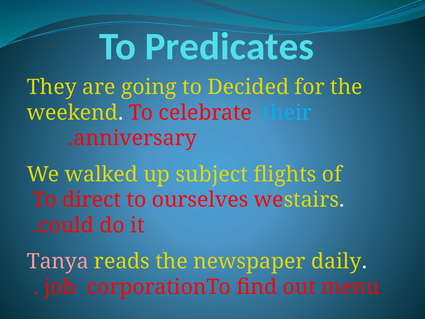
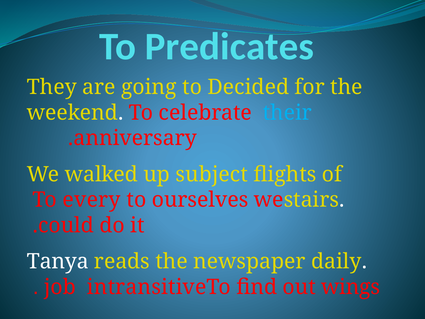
direct: direct -> every (92, 200)
Tanya colour: pink -> white (58, 261)
corporation: corporation -> intransitive (147, 287)
menu: menu -> wings (351, 287)
